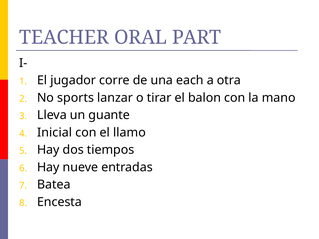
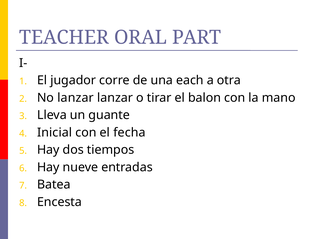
No sports: sports -> lanzar (76, 98)
llamo: llamo -> fecha (129, 133)
